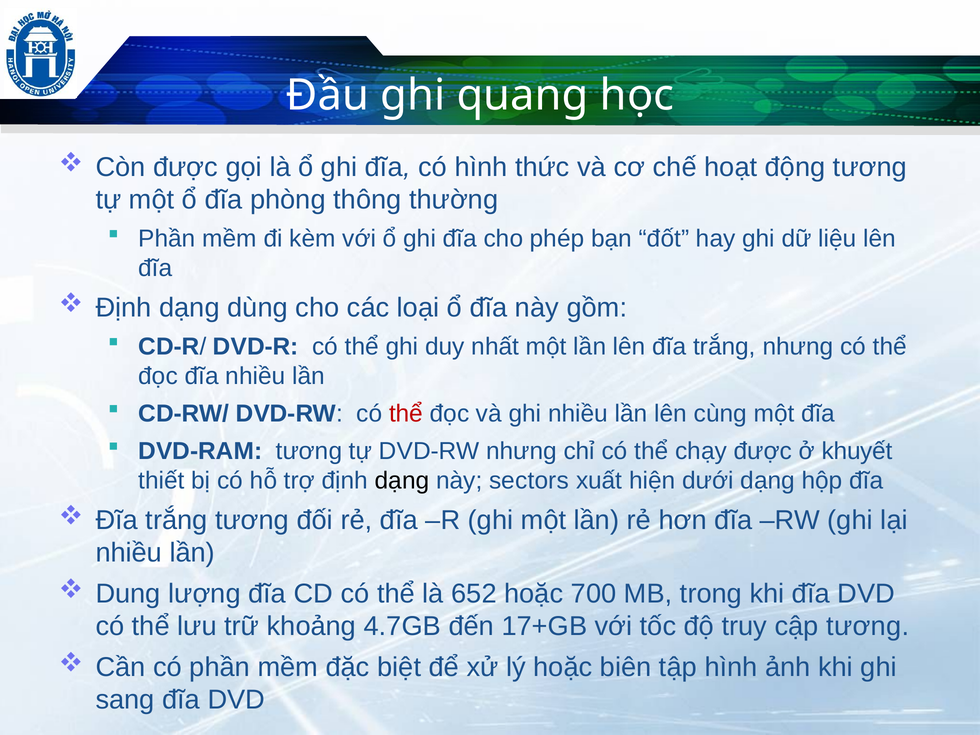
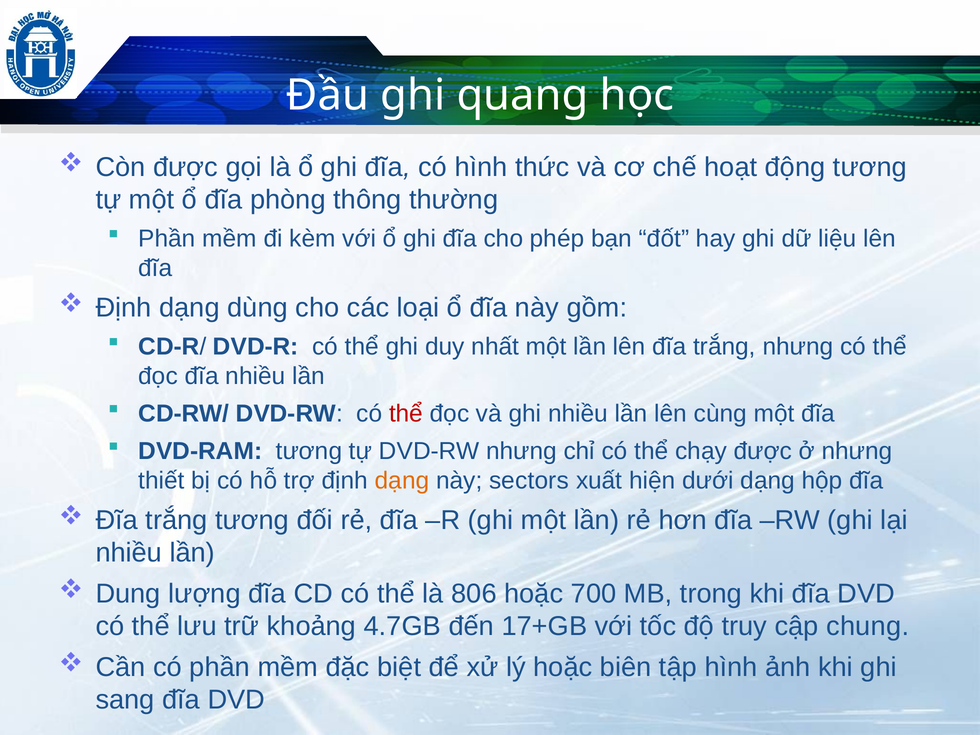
ở khuyết: khuyết -> nhưng (857, 451)
dạng colour: black -> orange (402, 481)
652: 652 -> 806 (474, 594)
cập tương: tương -> chung (868, 626)
